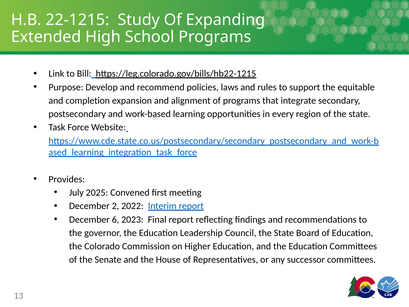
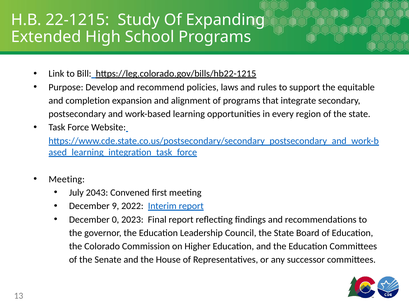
Provides: Provides -> Meeting (67, 179)
2025: 2025 -> 2043 (97, 192)
2: 2 -> 9 (116, 206)
6: 6 -> 0 (116, 219)
